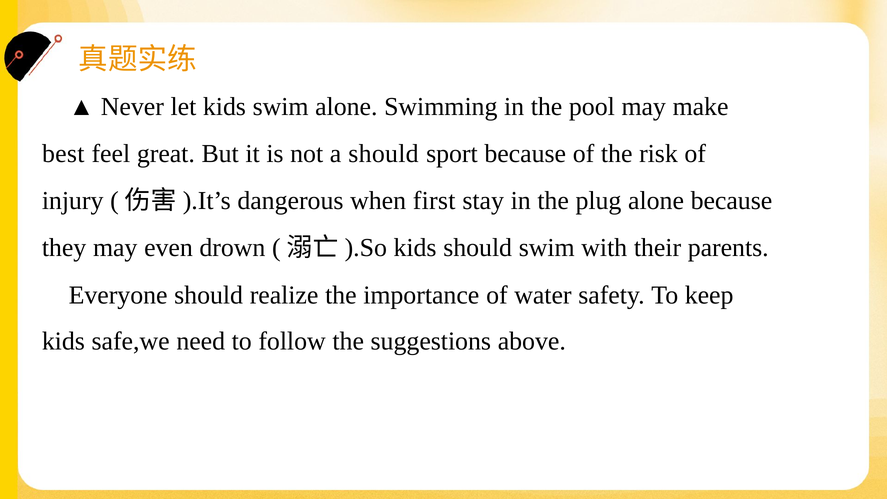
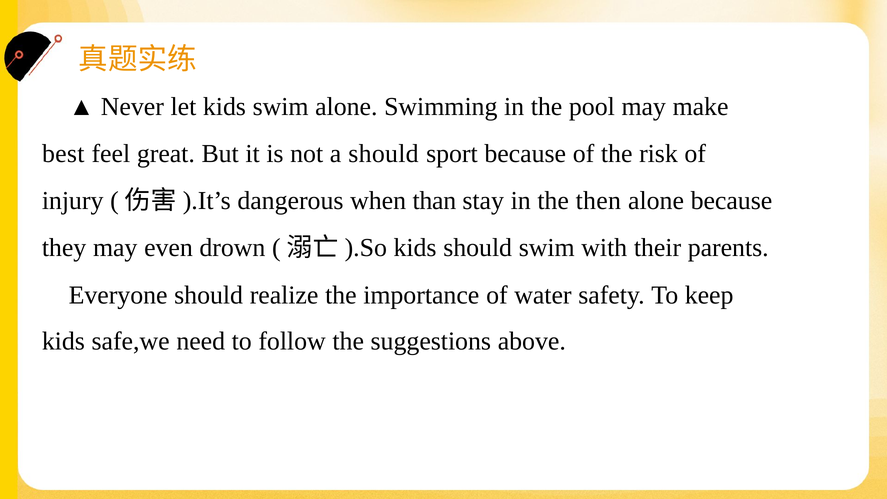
first: first -> than (434, 201)
plug: plug -> then (598, 201)
